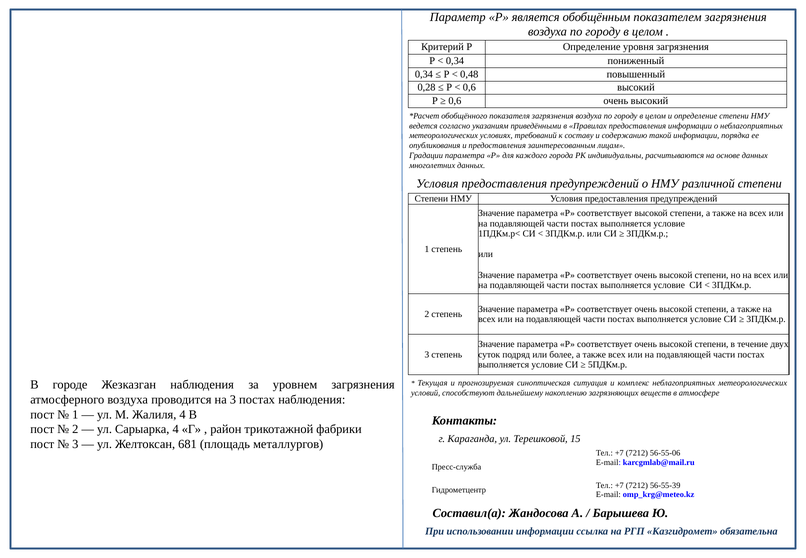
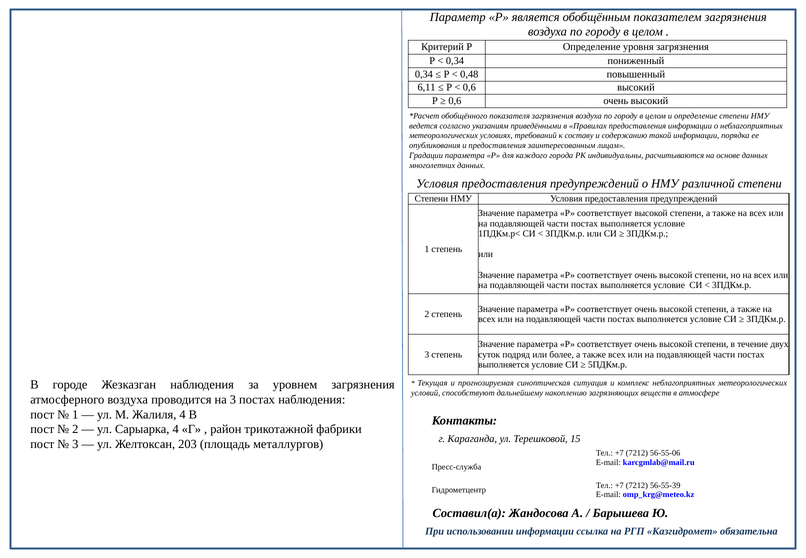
0,28: 0,28 -> 6,11 (427, 88)
681: 681 -> 203 (188, 444)
